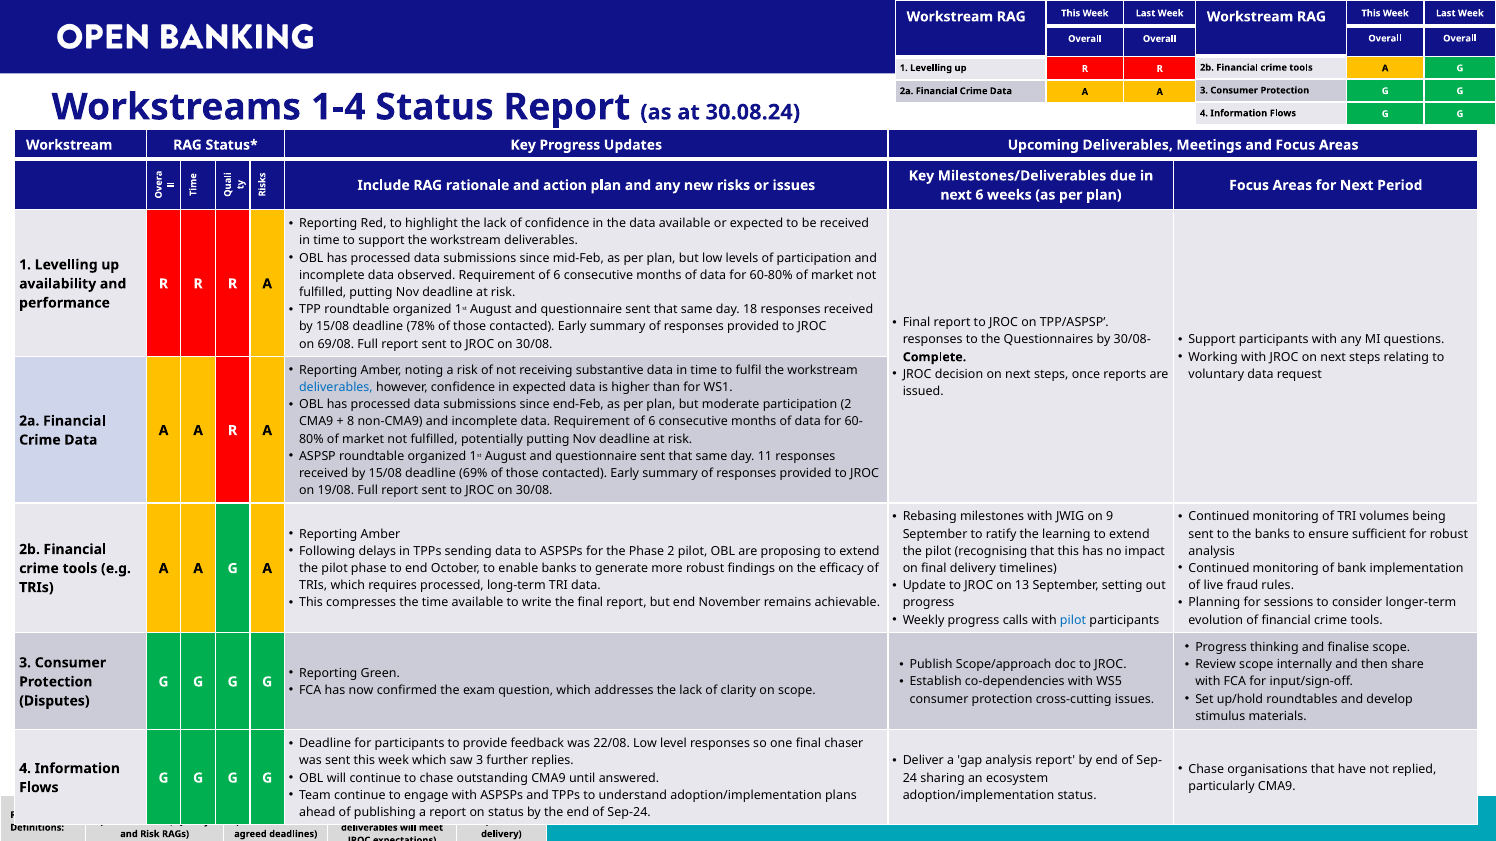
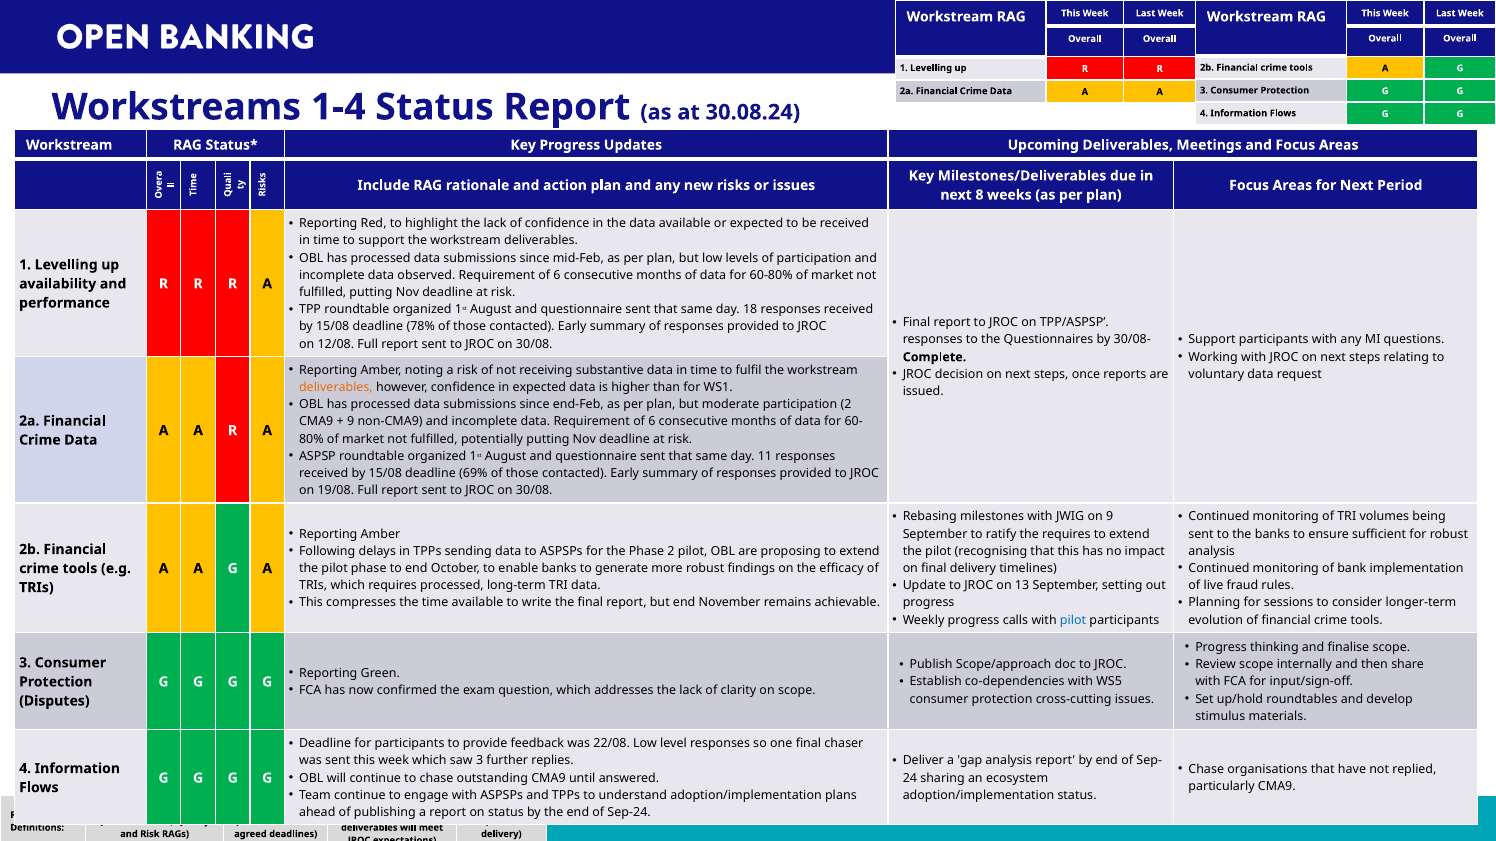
next 6: 6 -> 8 (979, 195)
69/08: 69/08 -> 12/08 (336, 344)
deliverables colour: blue -> orange (336, 388)
8: 8 -> 9 (351, 422)
the learning: learning -> requires (1066, 534)
